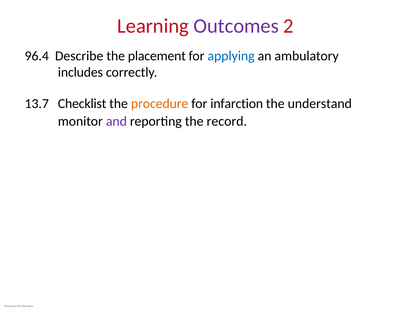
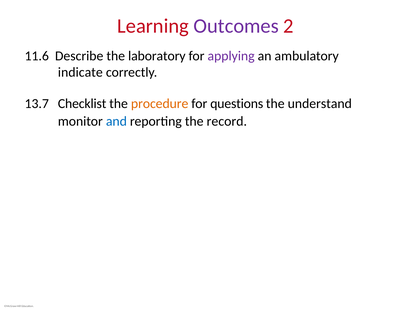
96.4: 96.4 -> 11.6 (37, 56)
placement: placement -> laboratory (157, 56)
applying colour: blue -> purple (231, 56)
includes: includes -> indicate (80, 72)
infarction: infarction -> questions (237, 103)
and colour: purple -> blue (116, 121)
